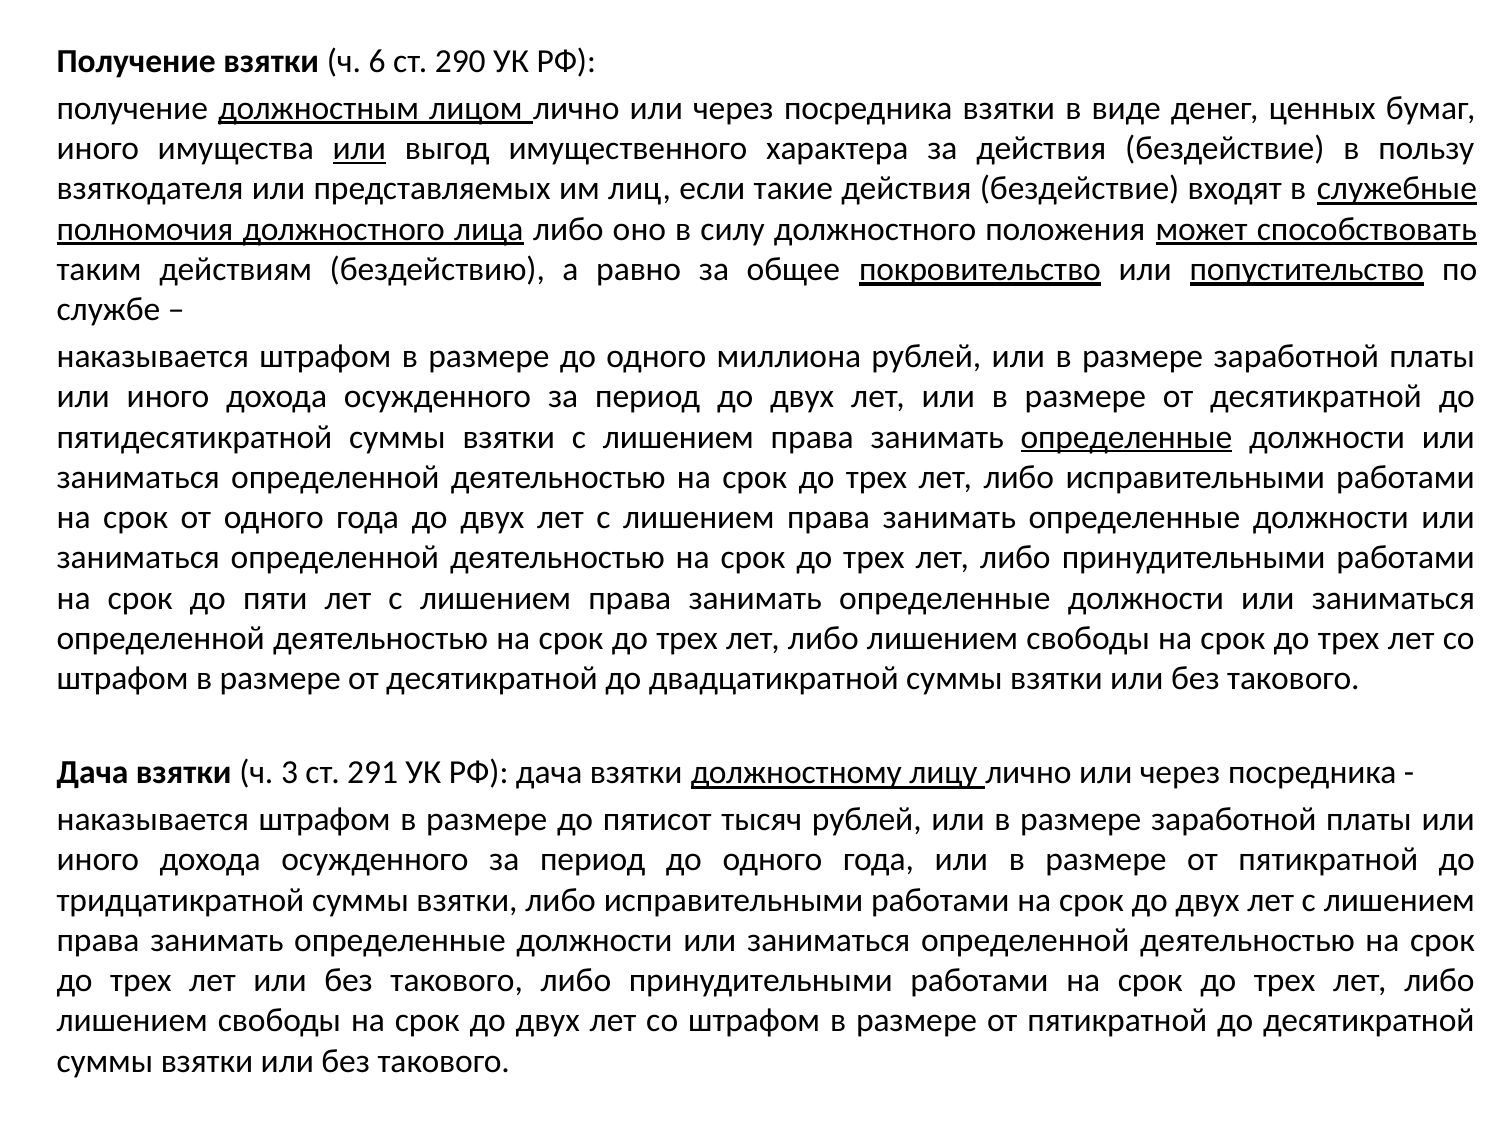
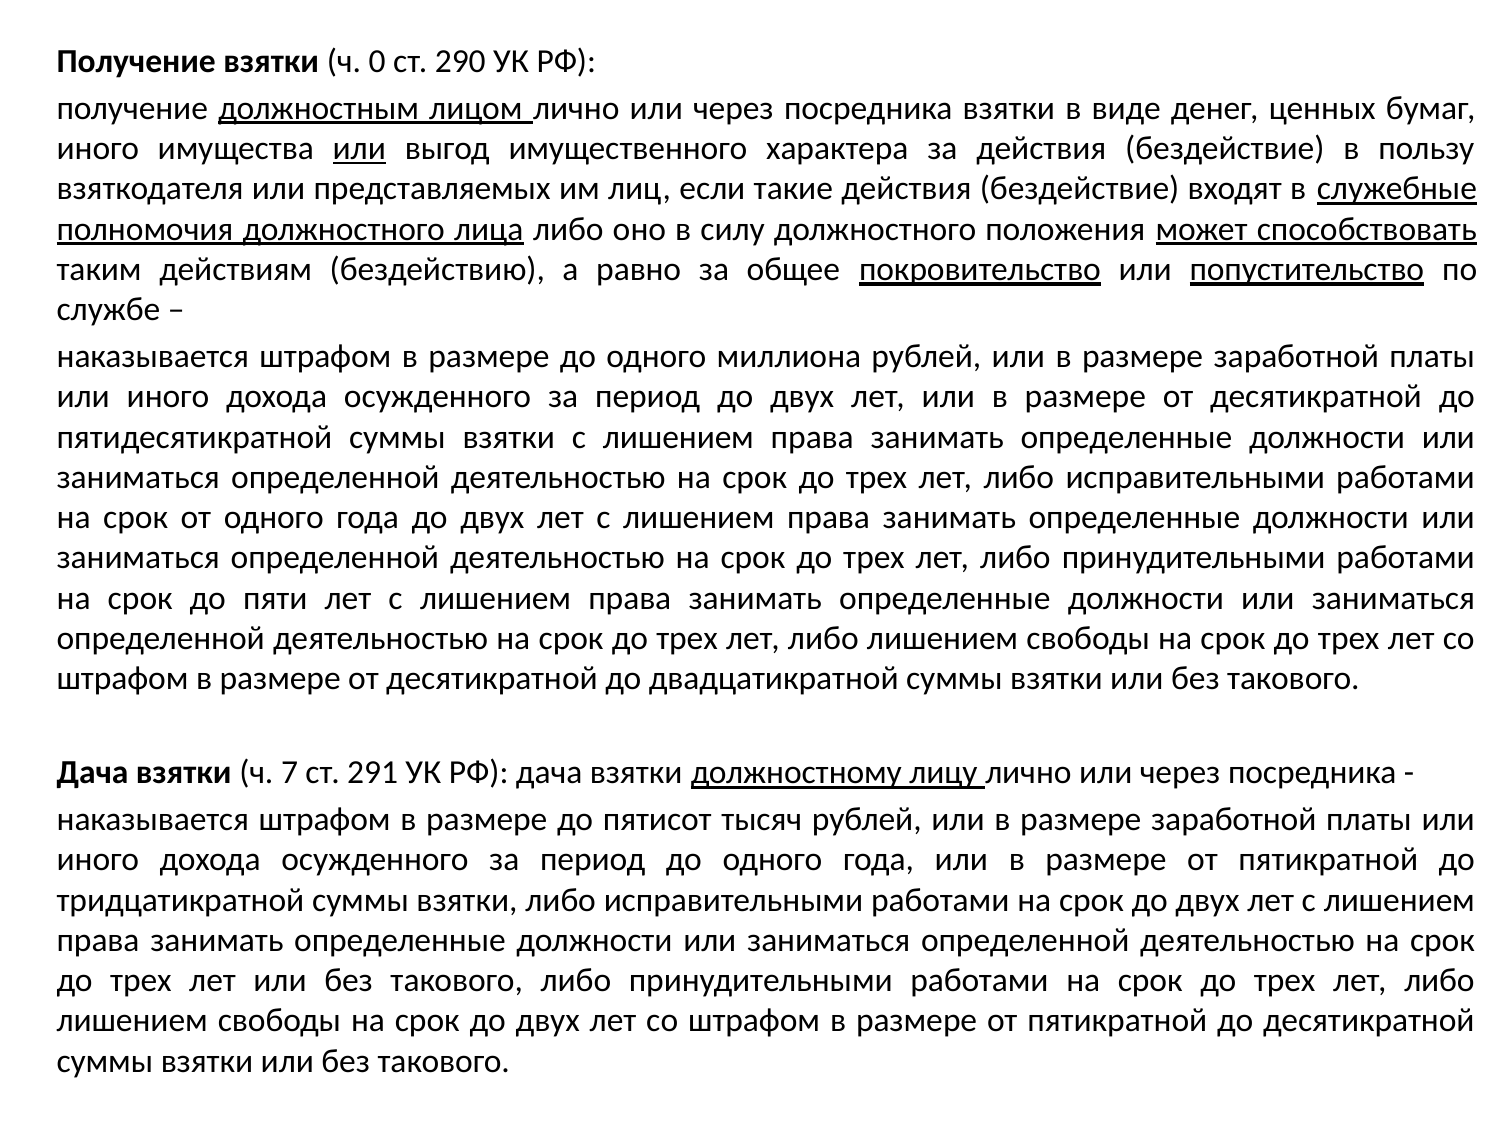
6: 6 -> 0 (377, 61)
определенные underline: present -> none (1126, 437)
3: 3 -> 7 (290, 772)
